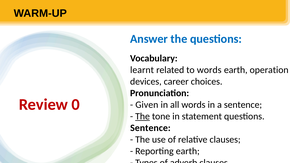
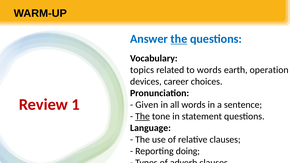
the underline: none -> present (179, 39)
learnt: learnt -> topics (142, 70)
0: 0 -> 1 (76, 105)
Sentence: Sentence -> Language (150, 128)
Reporting earth: earth -> doing (188, 151)
